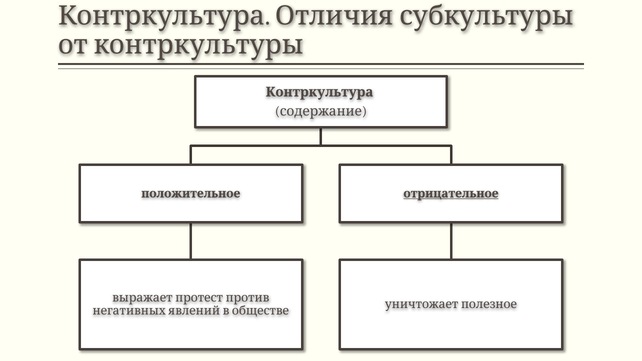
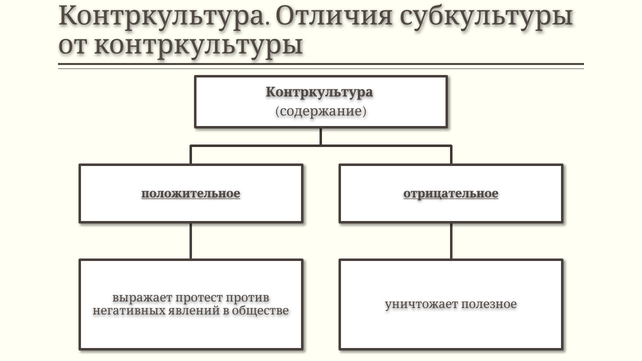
положительное underline: none -> present (191, 194)
